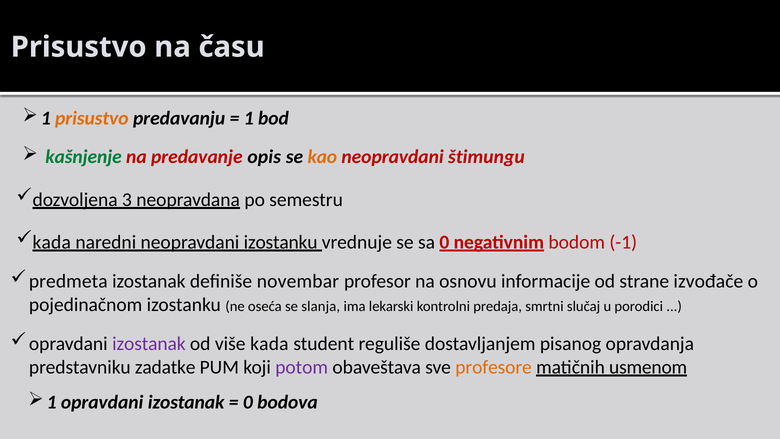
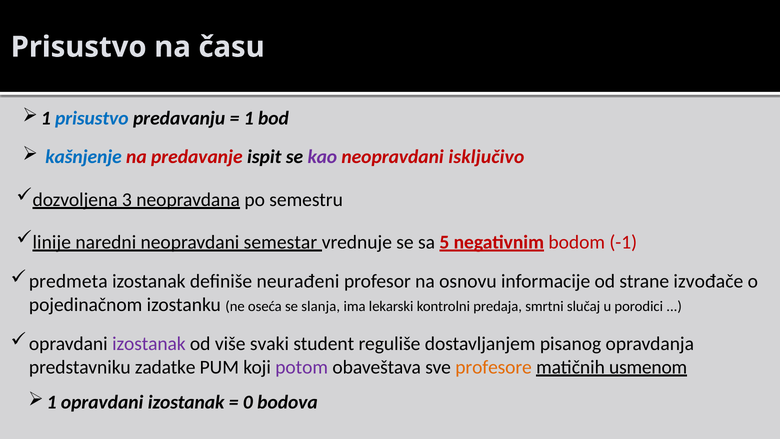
prisustvo colour: orange -> blue (92, 118)
kašnjenje colour: green -> blue (84, 157)
opis: opis -> ispit (264, 157)
kao colour: orange -> purple (322, 157)
štimungu: štimungu -> isključivo (486, 157)
kada: kada -> linije (52, 242)
neopravdani izostanku: izostanku -> semestar (280, 242)
sa 0: 0 -> 5 (444, 242)
novembar: novembar -> neurađeni (298, 281)
više kada: kada -> svaki (269, 344)
